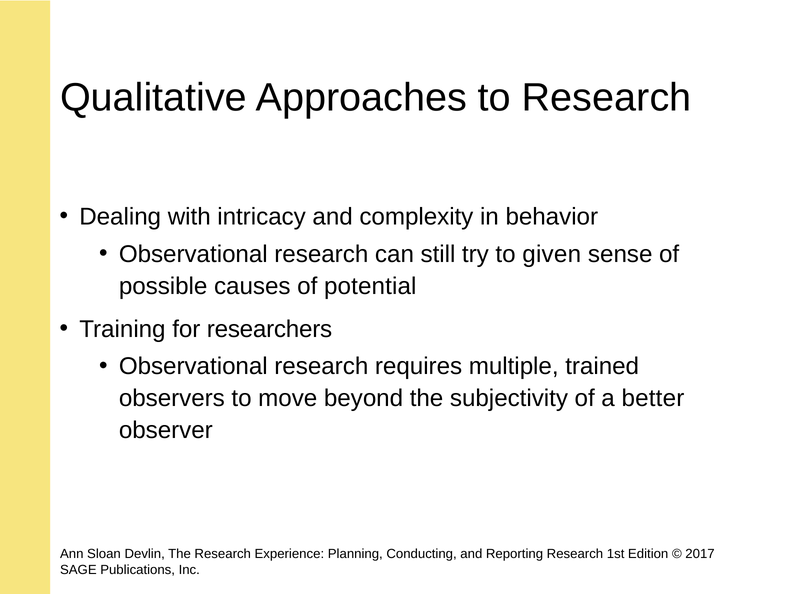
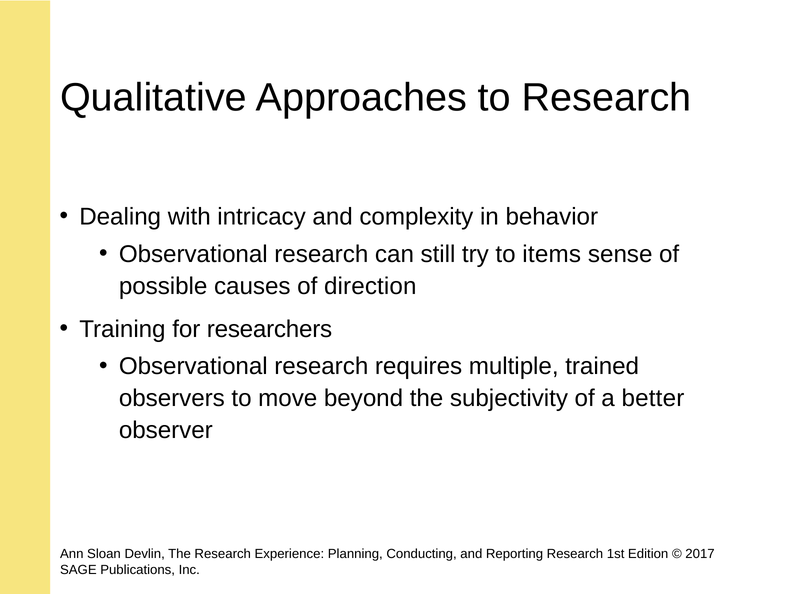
given: given -> items (552, 254)
potential: potential -> direction (370, 286)
